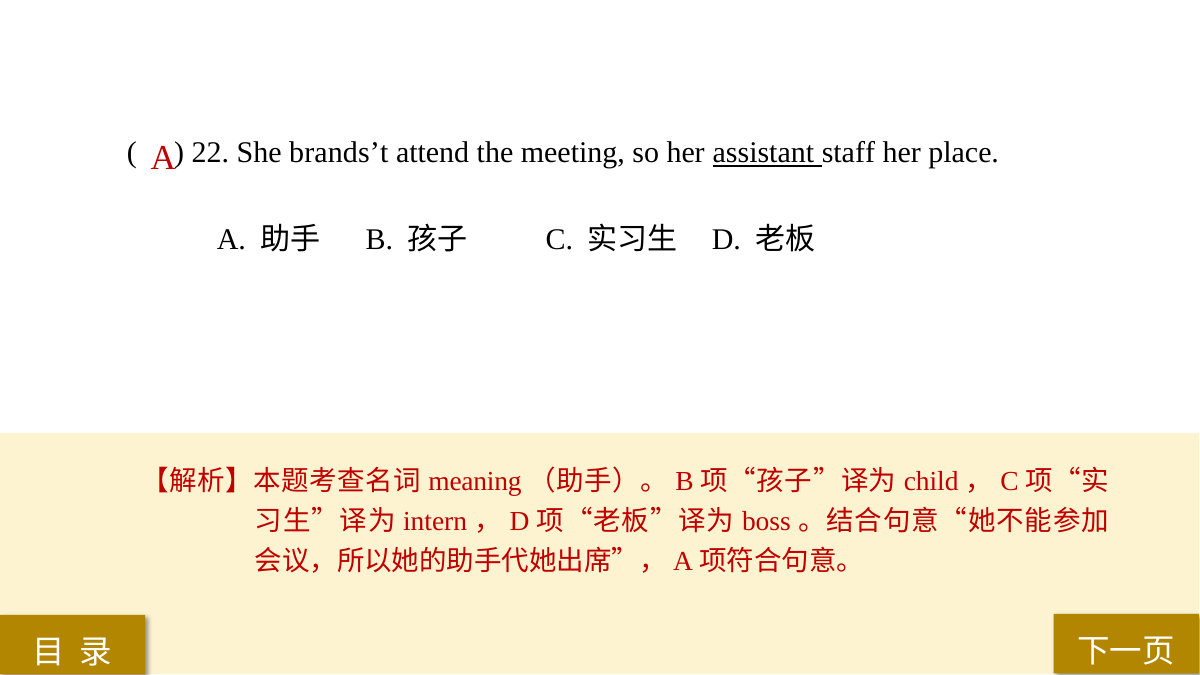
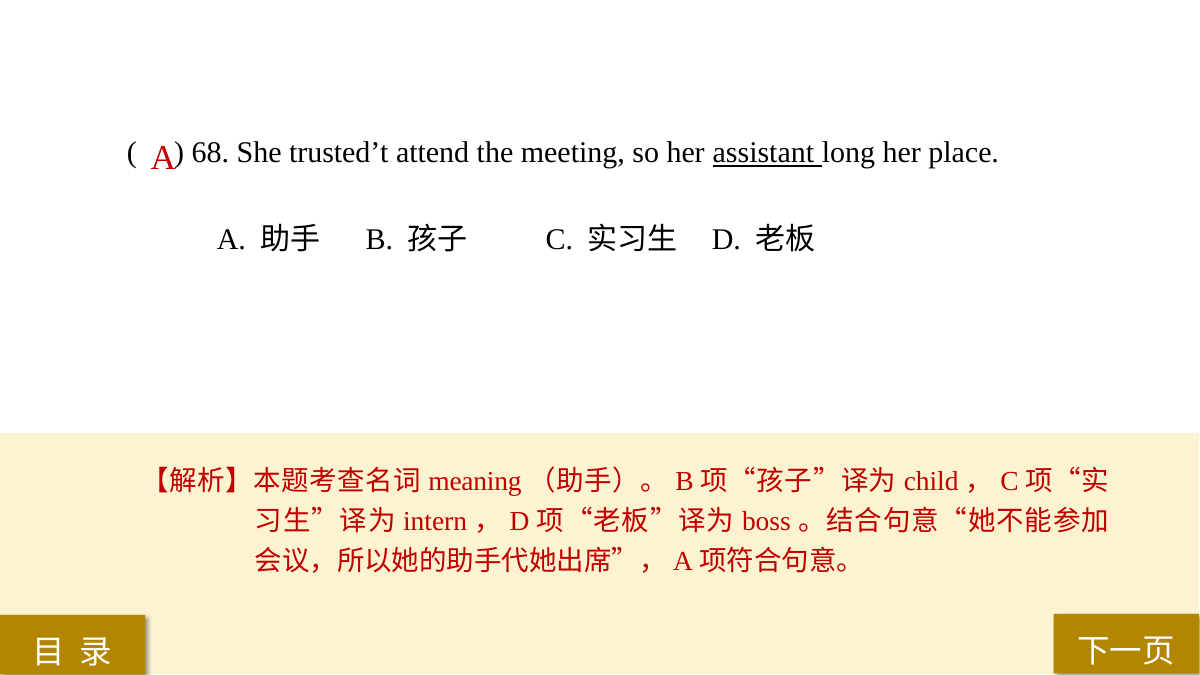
22: 22 -> 68 (210, 153)
brands’t: brands’t -> trusted’t (339, 153)
staff: staff -> long (848, 153)
